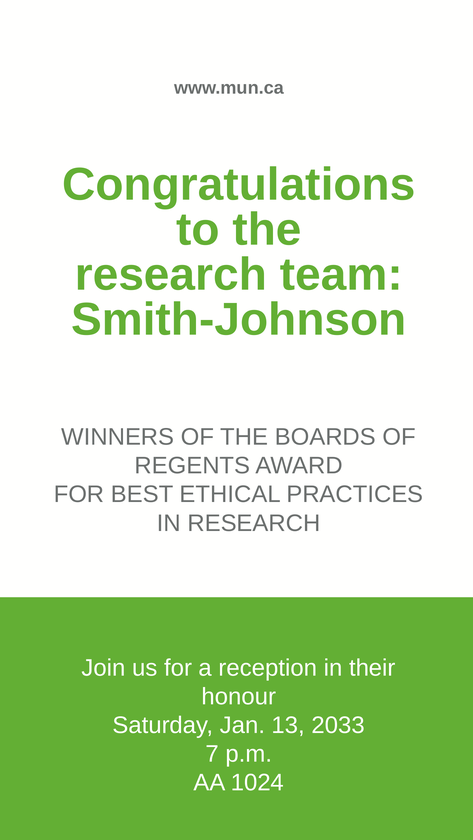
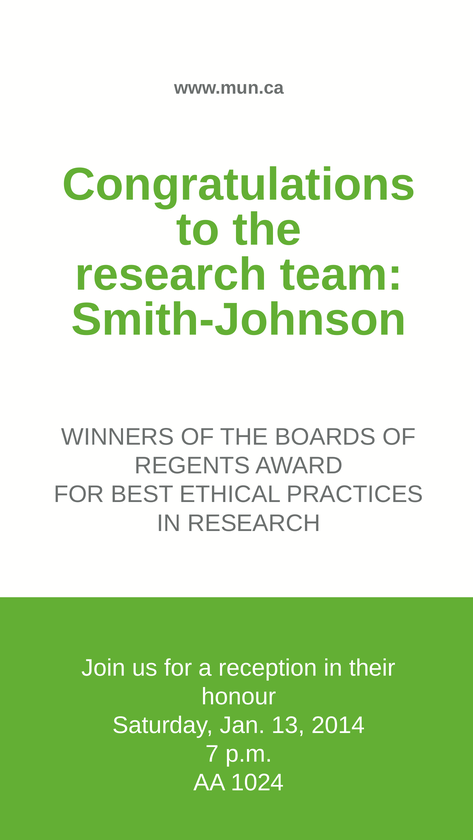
2033: 2033 -> 2014 (338, 726)
